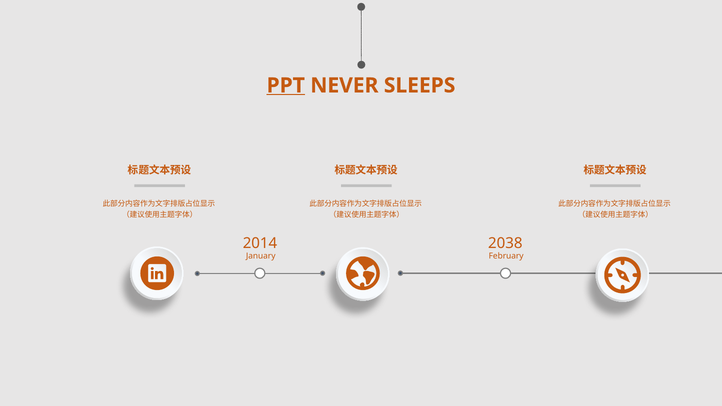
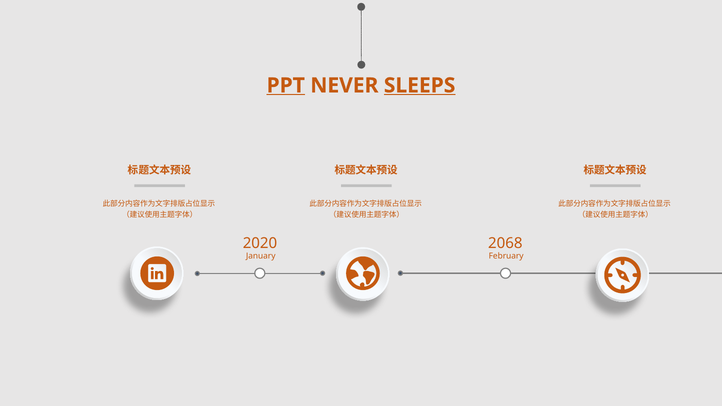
SLEEPS underline: none -> present (420, 85)
2014: 2014 -> 2020 (260, 243)
2038: 2038 -> 2068 (505, 243)
